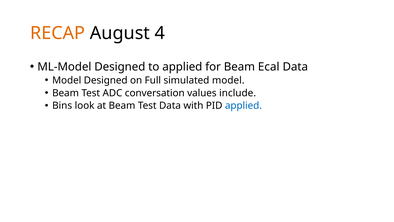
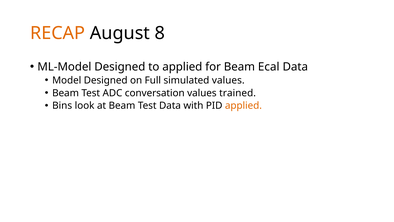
4: 4 -> 8 (160, 33)
simulated model: model -> values (228, 80)
include: include -> trained (238, 93)
applied colour: blue -> orange (243, 106)
